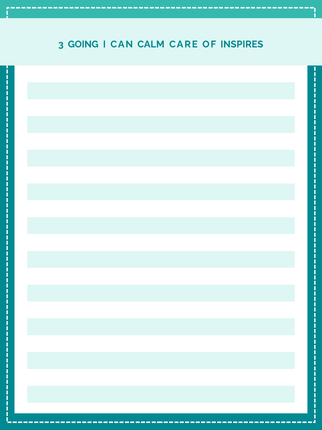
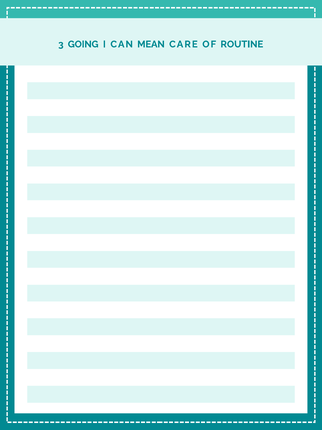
CALM: CALM -> MEAN (151, 44)
INSPIRES: INSPIRES -> ROUTINE (242, 44)
